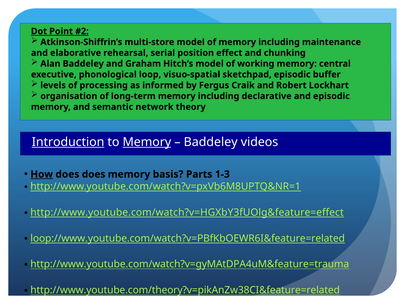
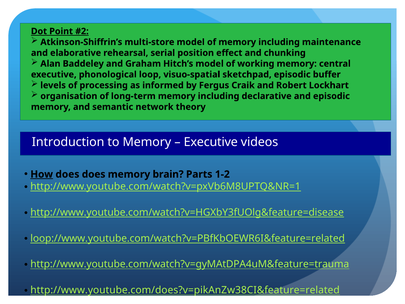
Introduction underline: present -> none (68, 142)
Memory underline: present -> none (147, 142)
Baddeley: Baddeley -> Executive (211, 142)
basis: basis -> brain (168, 174)
1-3: 1-3 -> 1-2 (222, 174)
http://www.youtube.com/watch?v=HGXbY3fUOlg&feature=effect: http://www.youtube.com/watch?v=HGXbY3fUOlg&feature=effect -> http://www.youtube.com/watch?v=HGXbY3fUOlg&feature=disease (187, 212)
http://www.youtube.com/theory?v=pikAnZw38CI&feature=related: http://www.youtube.com/theory?v=pikAnZw38CI&feature=related -> http://www.youtube.com/does?v=pikAnZw38CI&feature=related (185, 290)
